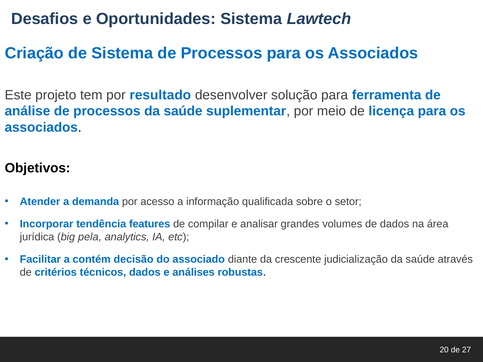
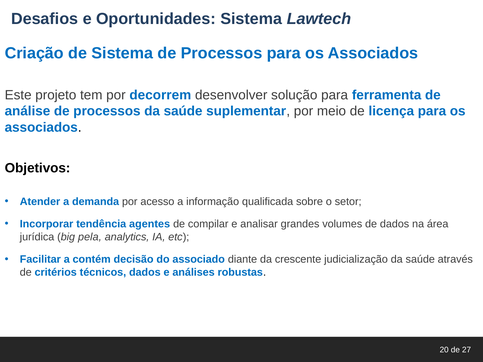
resultado: resultado -> decorrem (160, 95)
features: features -> agentes (150, 224)
